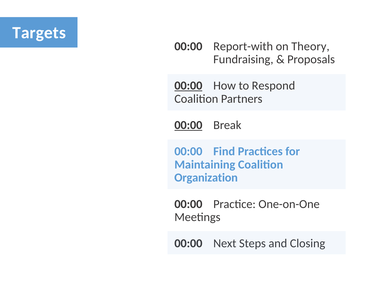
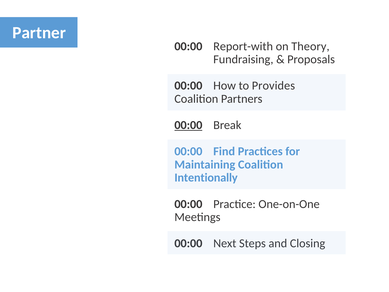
Targets: Targets -> Partner (39, 33)
00:00 underline: present -> none (188, 86)
Respond: Respond -> Provides (273, 86)
Organization: Organization -> Intentionally (206, 178)
